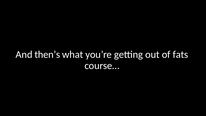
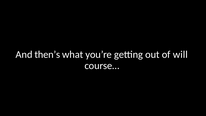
fats: fats -> will (180, 54)
